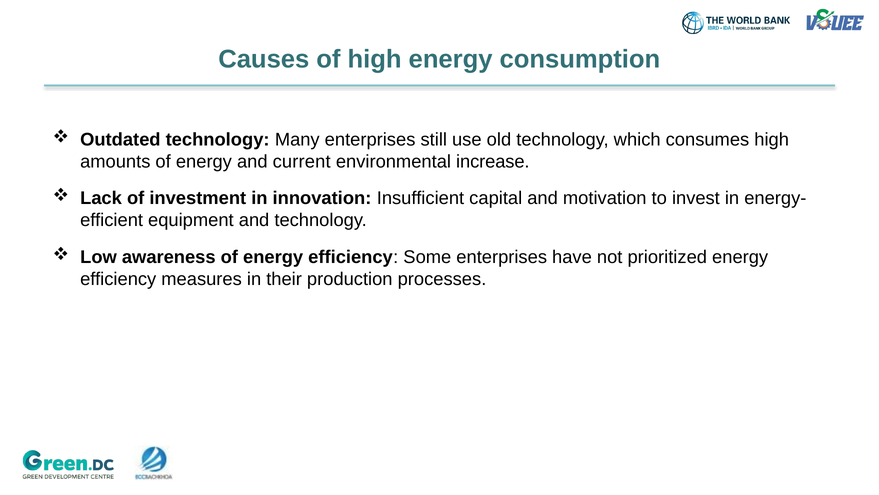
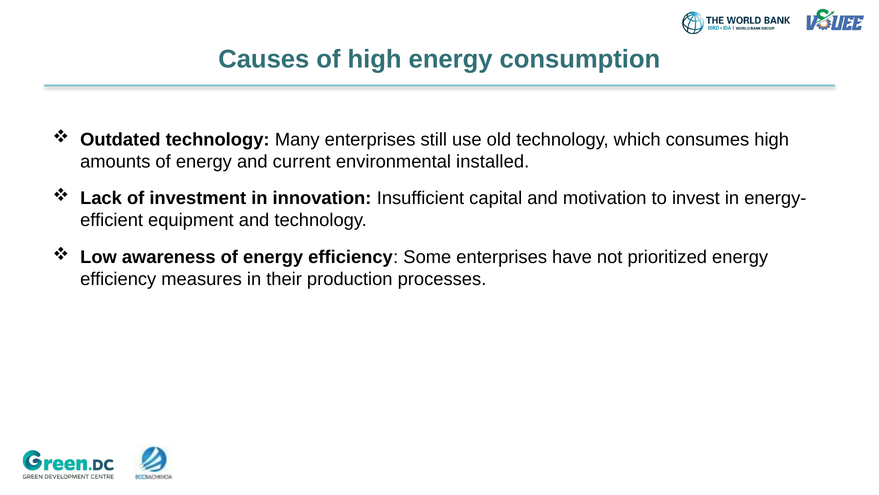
increase: increase -> installed (493, 162)
